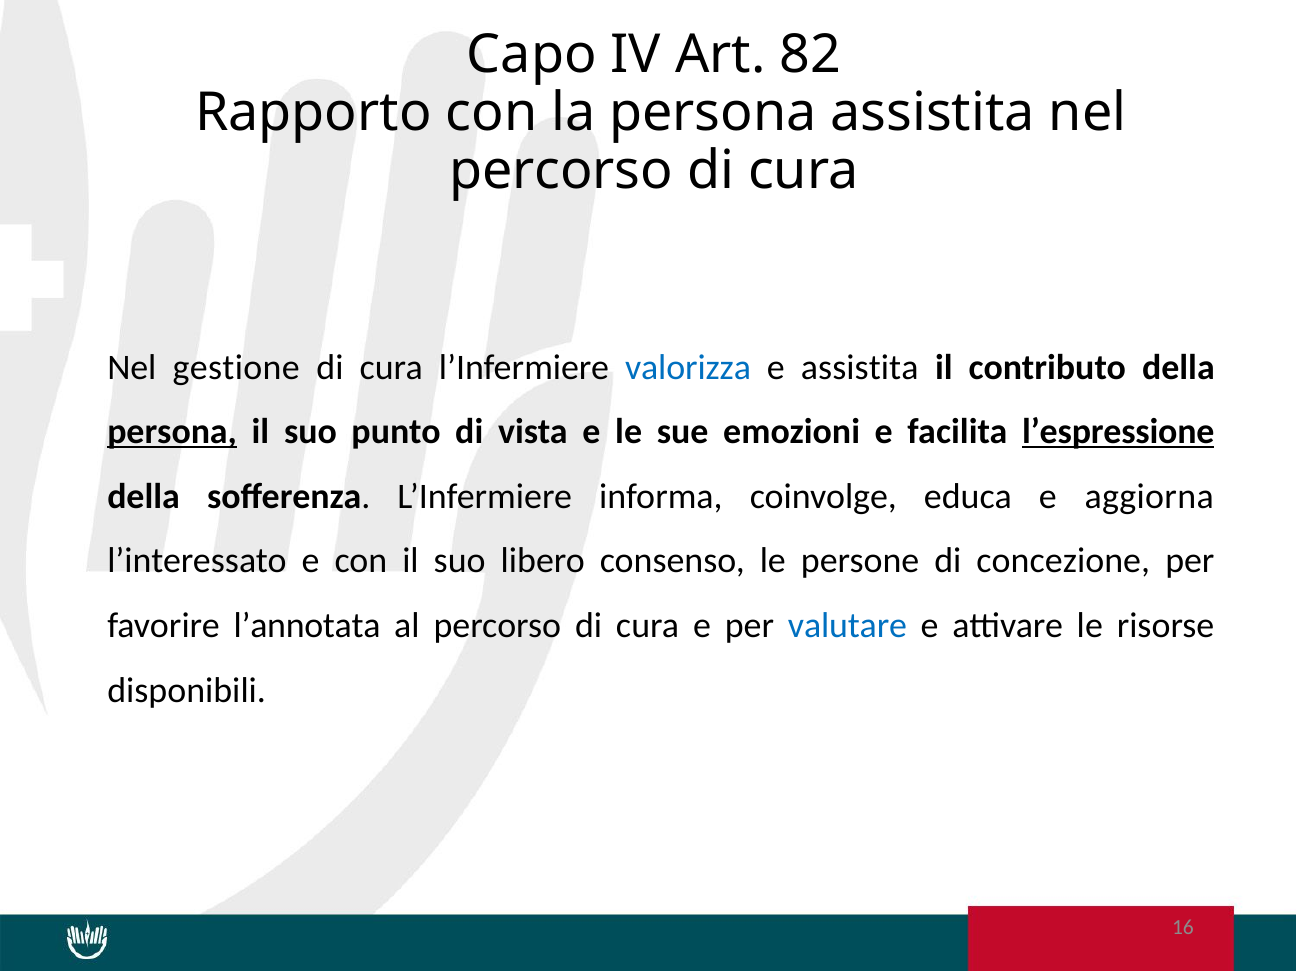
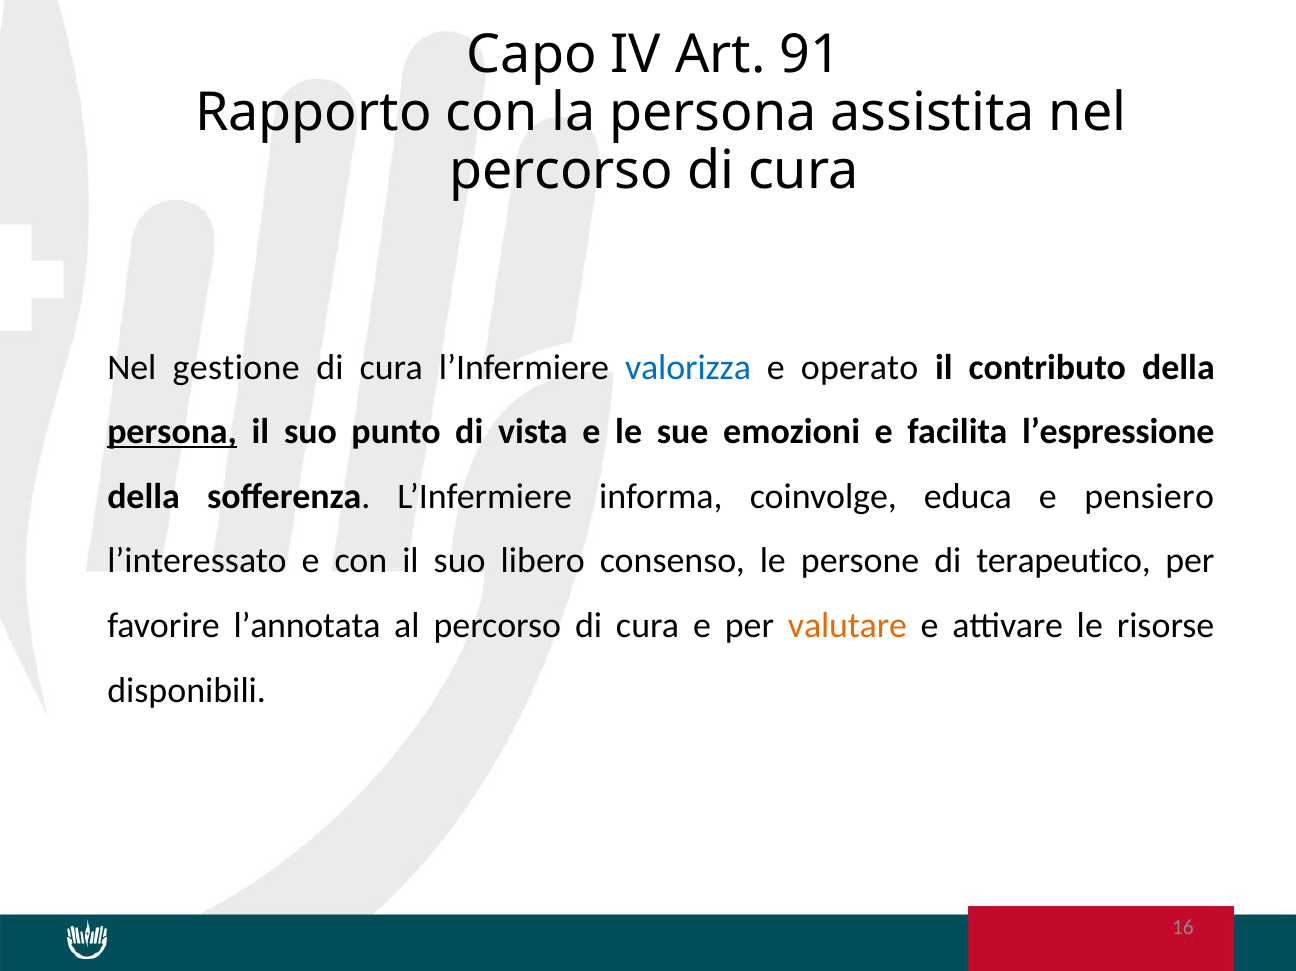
82: 82 -> 91 (810, 55)
e assistita: assistita -> operato (860, 368)
l’espressione underline: present -> none (1118, 432)
aggiorna: aggiorna -> pensiero (1149, 497)
concezione: concezione -> terapeutico (1063, 562)
valutare colour: blue -> orange (847, 626)
